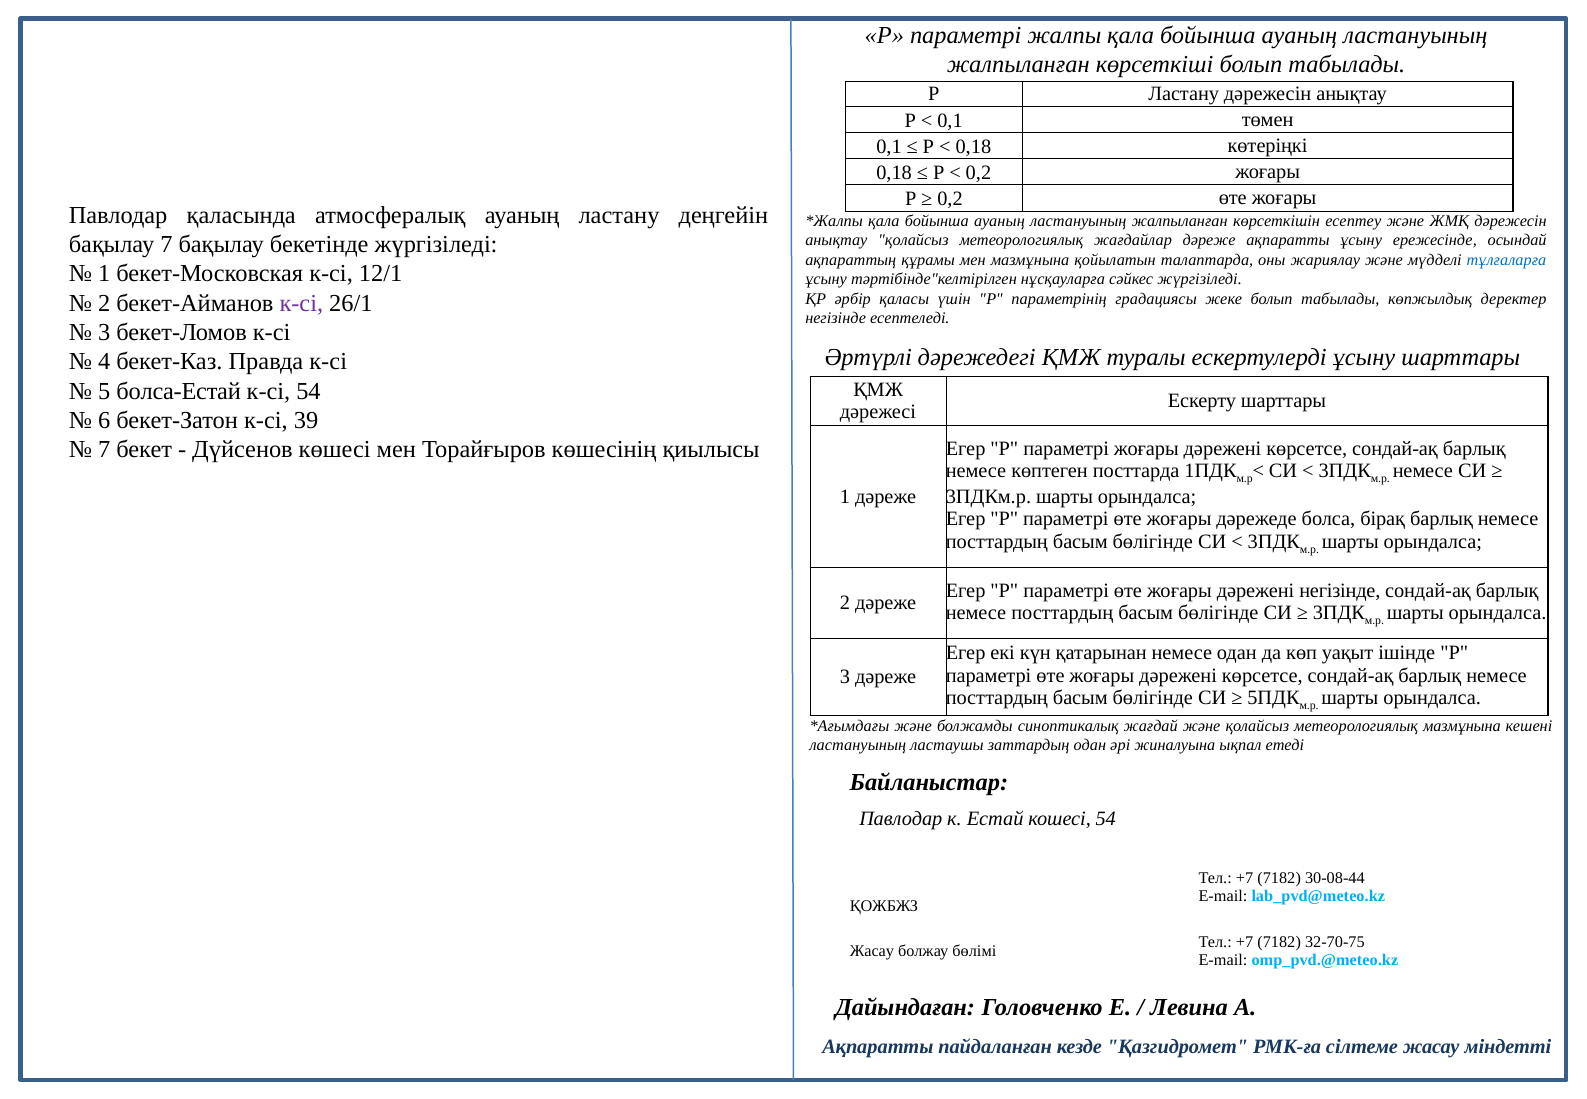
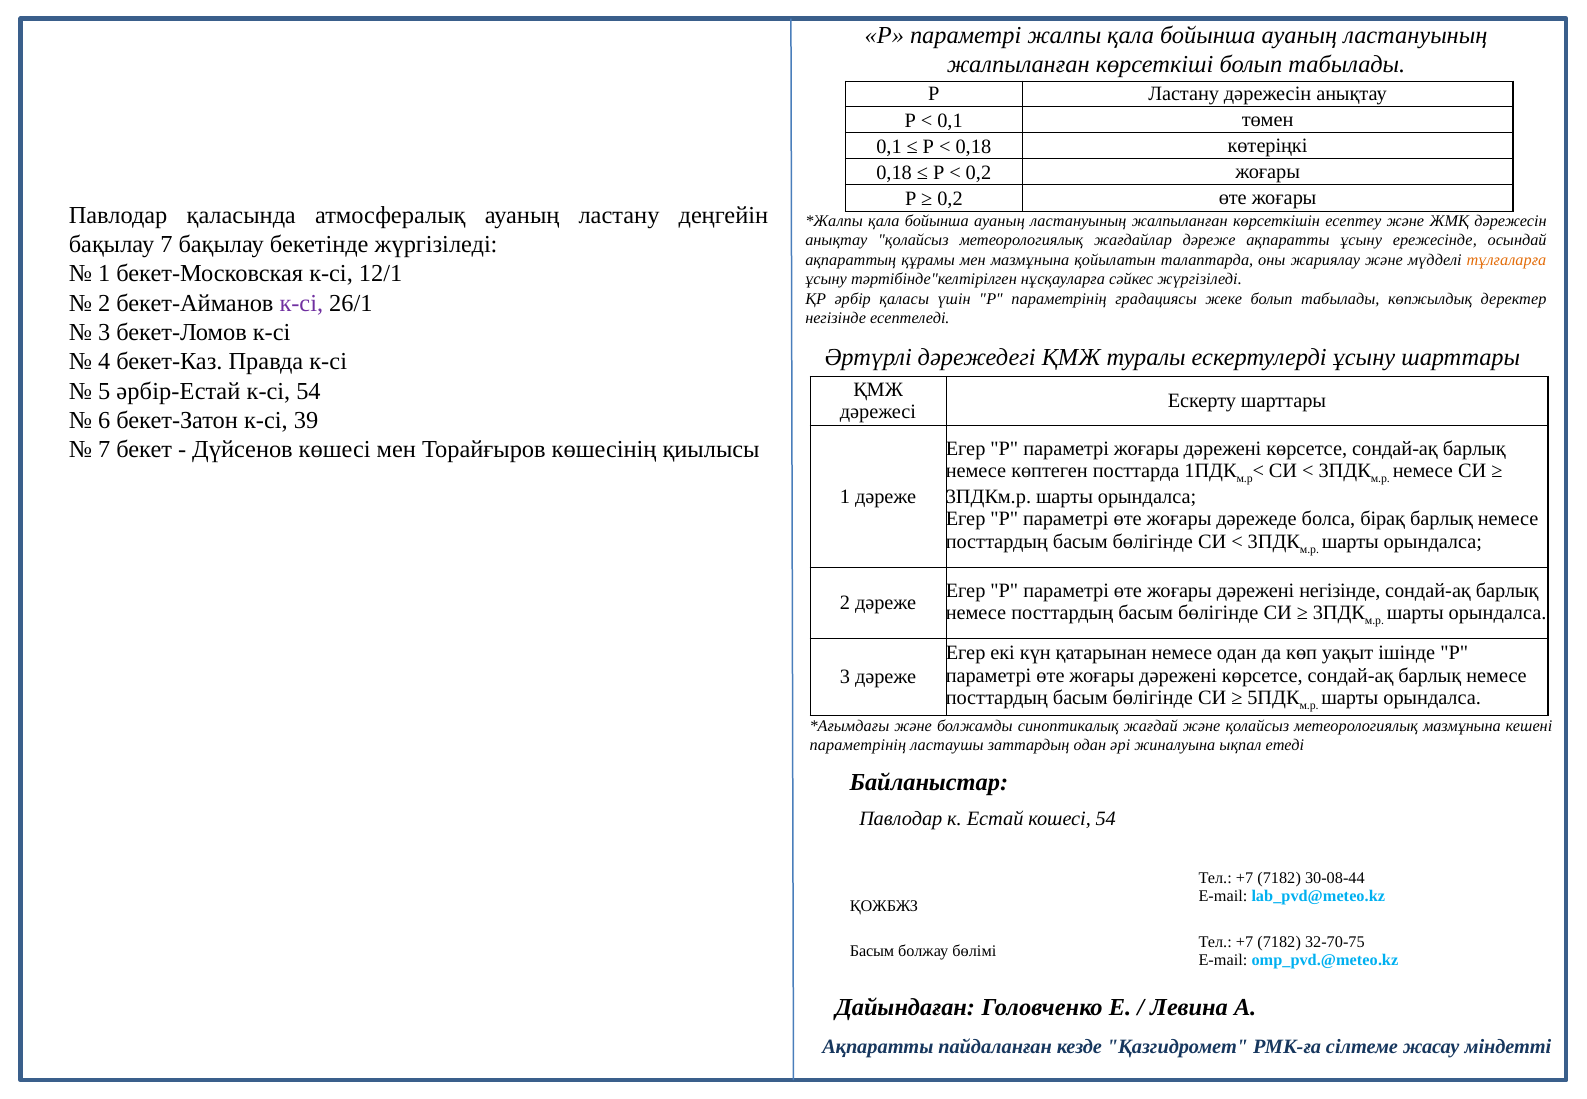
тұлғаларға colour: blue -> orange (1506, 260)
болса-Естай: болса-Естай -> әрбір-Естай (178, 391)
ластануының: ластануының -> параметрінің (858, 745)
Жасау: Жасау -> Басым (872, 951)
